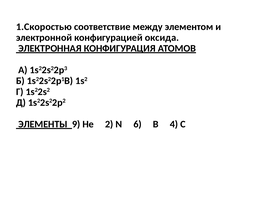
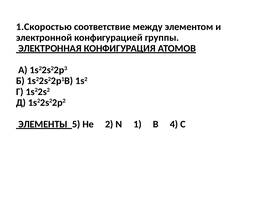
оксида: оксида -> группы (162, 38)
9: 9 -> 5 (76, 124)
6: 6 -> 1 (138, 124)
